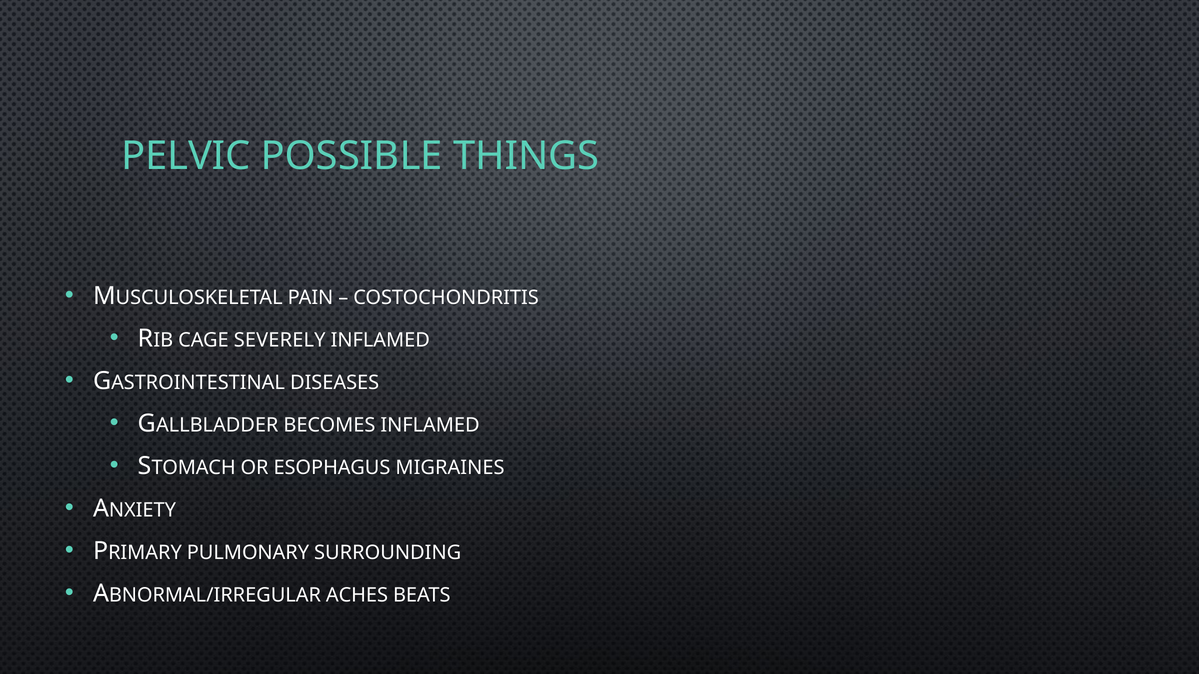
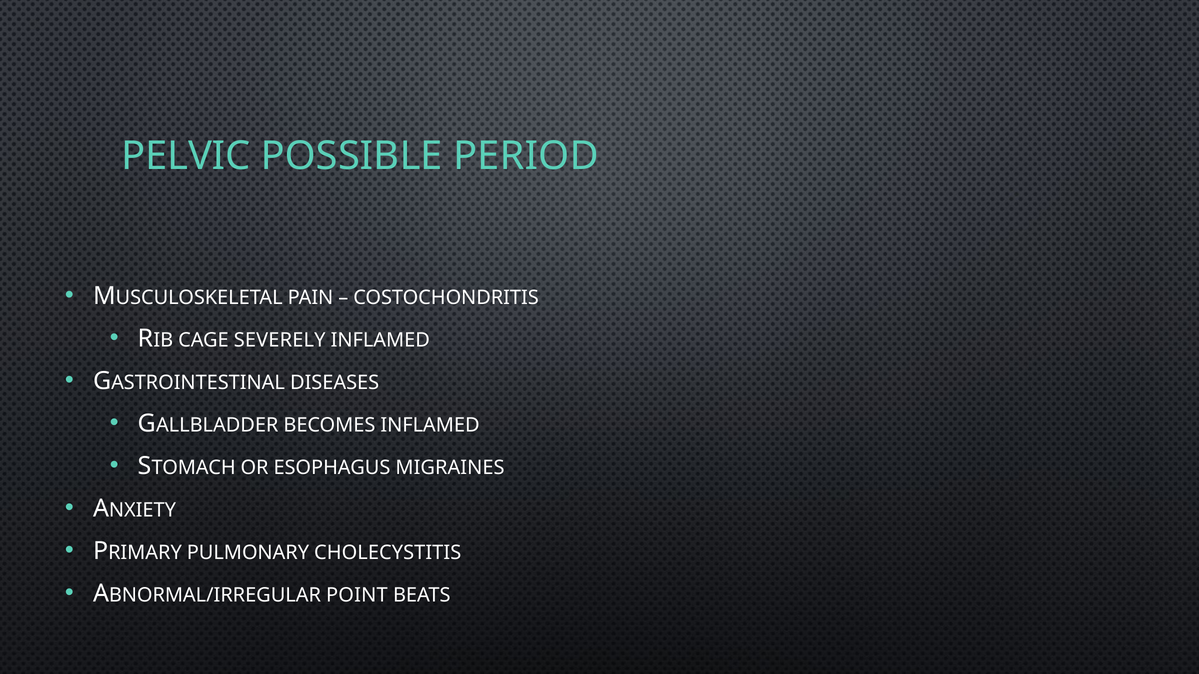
THINGS: THINGS -> PERIOD (526, 156)
SURROUNDING: SURROUNDING -> CHOLECYSTITIS (388, 553)
ACHES: ACHES -> POINT (357, 595)
